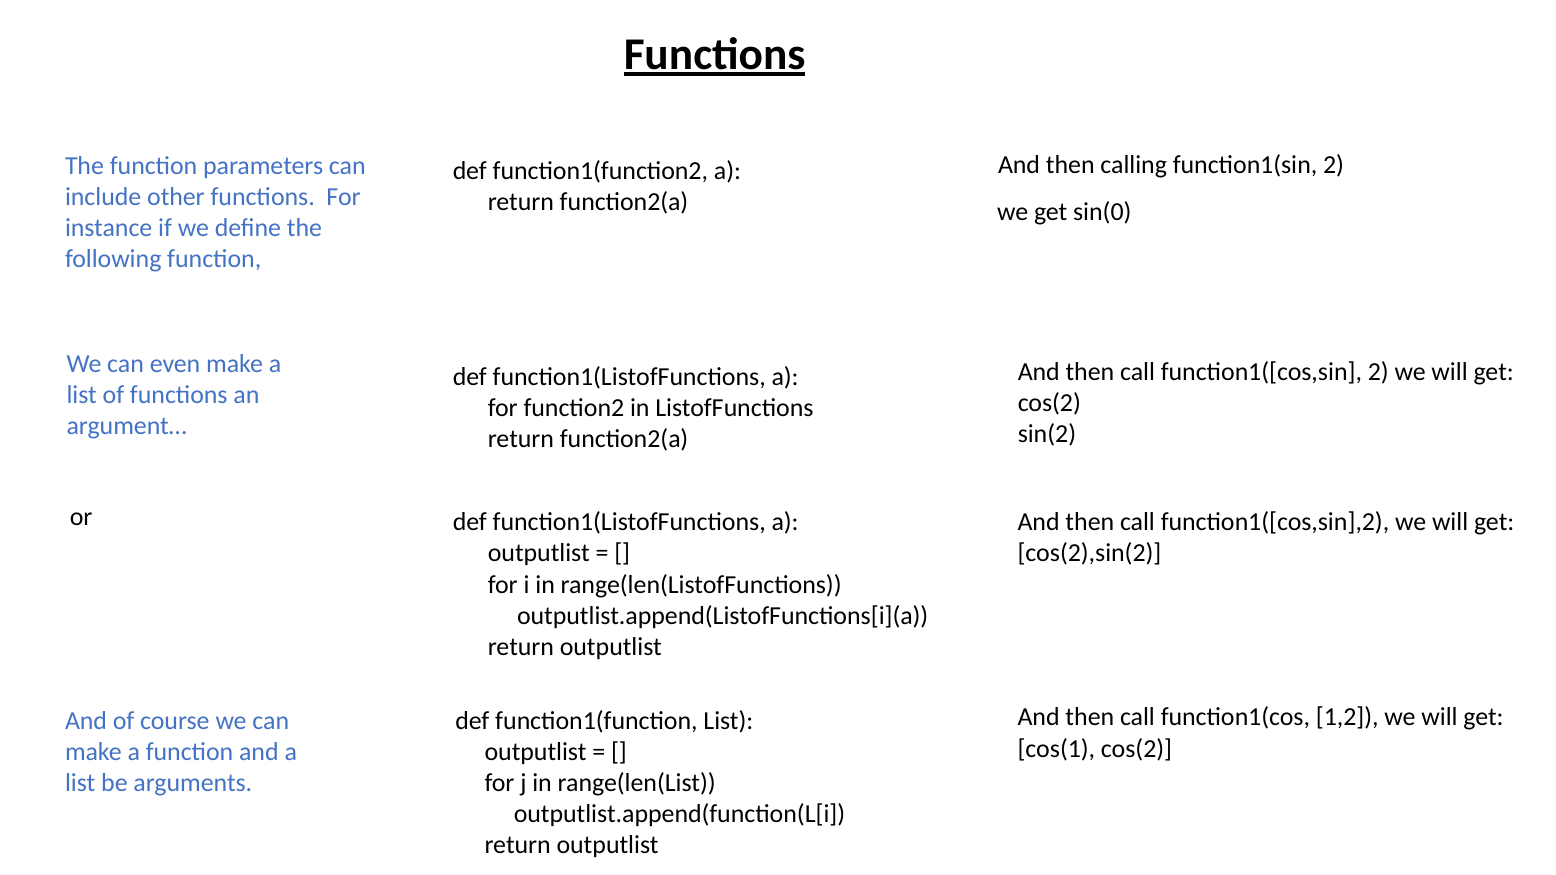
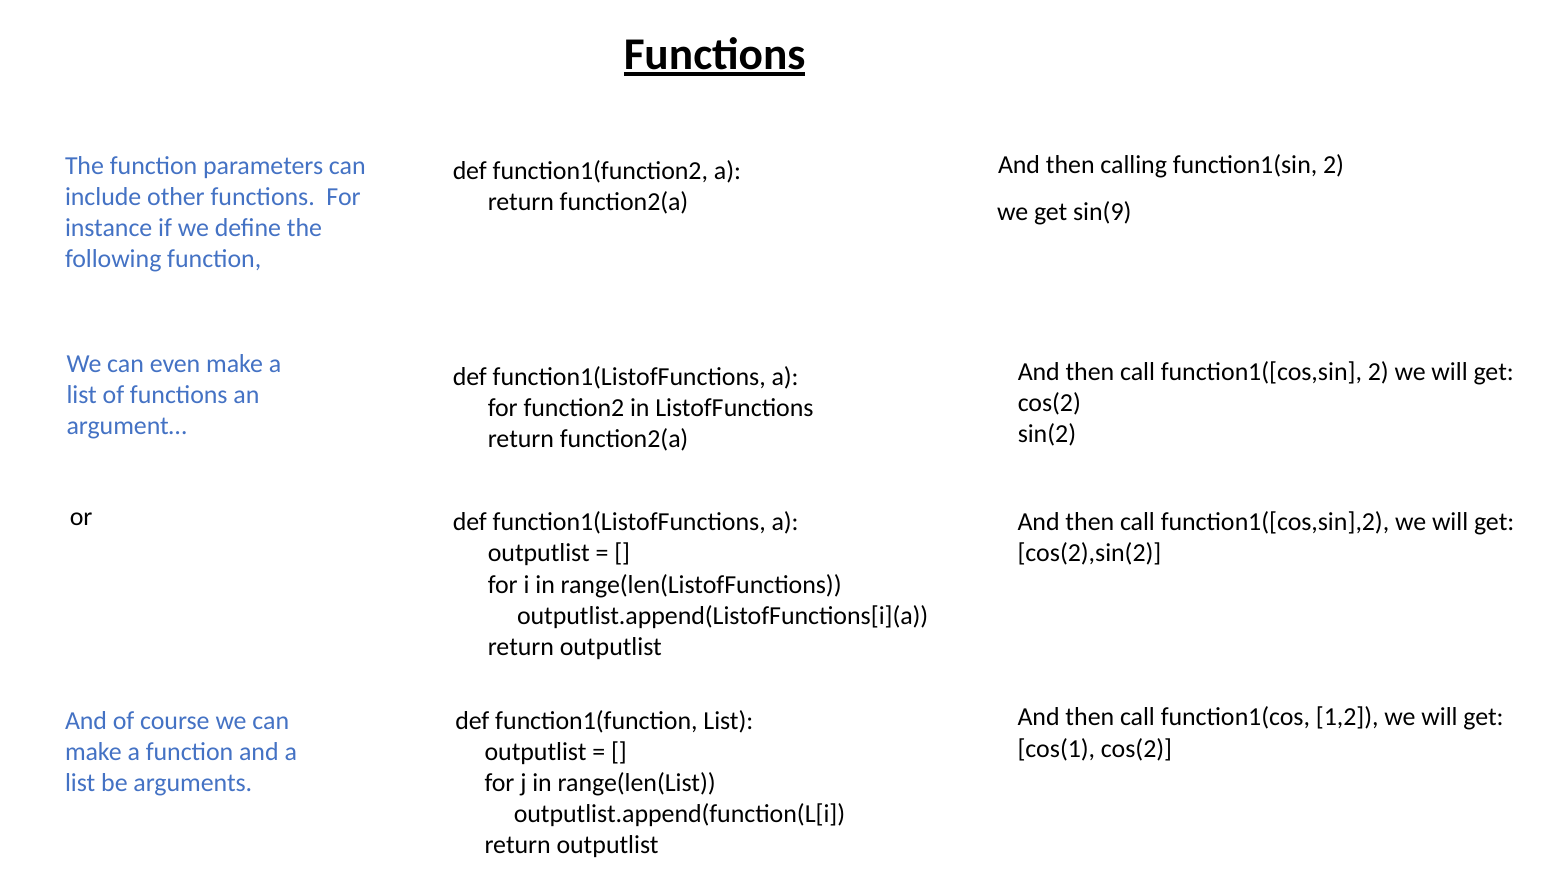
sin(0: sin(0 -> sin(9 (1102, 212)
